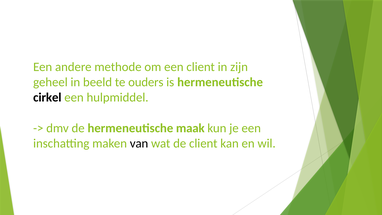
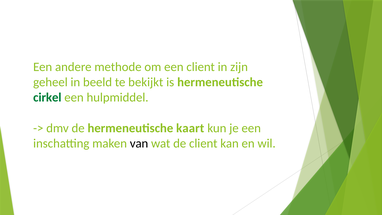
ouders: ouders -> bekijkt (146, 82)
cirkel colour: black -> green (47, 97)
maak: maak -> kaart (190, 128)
